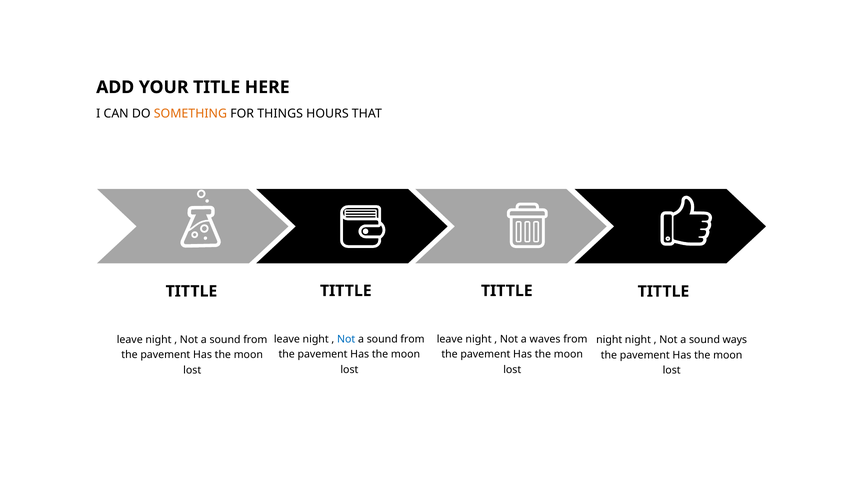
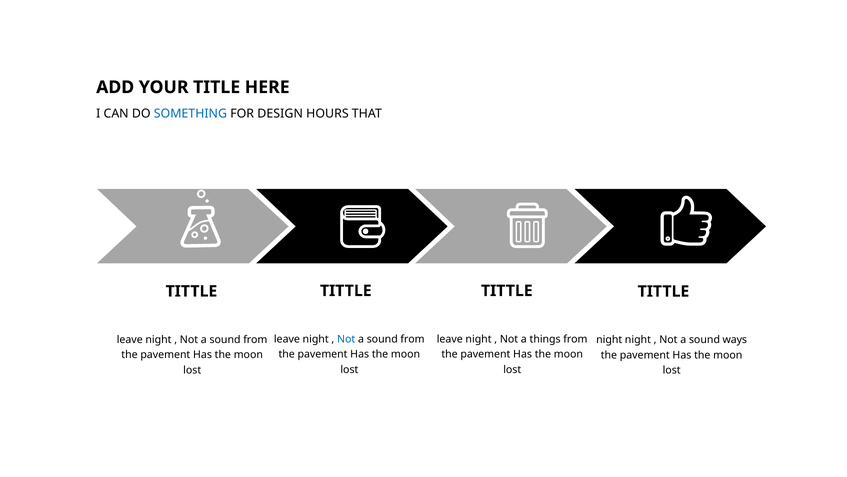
SOMETHING colour: orange -> blue (190, 114)
THINGS: THINGS -> DESIGN (280, 114)
waves: waves -> things (545, 339)
